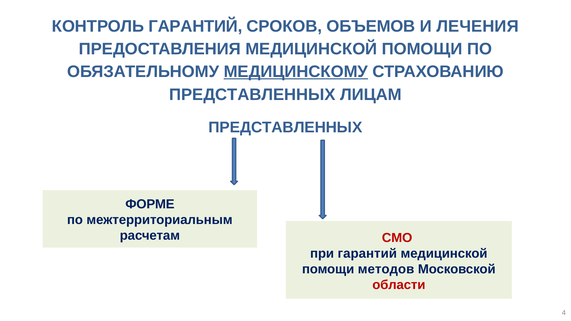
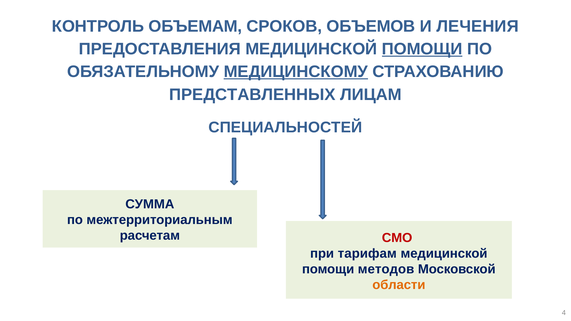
КОНТРОЛЬ ГАРАНТИЙ: ГАРАНТИЙ -> ОБЪЕМАМ (195, 26)
ПОМОЩИ underline: none -> present (422, 49)
ПРЕДСТАВЛЕННЫХ: ПРЕДСТАВЛЕННЫХ -> СПЕЦИАЛЬНОСТЕЙ (285, 128)
ФОРМЕ: ФОРМЕ -> СУММА (150, 204)
при гарантий: гарантий -> тарифам (367, 254)
области colour: red -> orange (399, 285)
